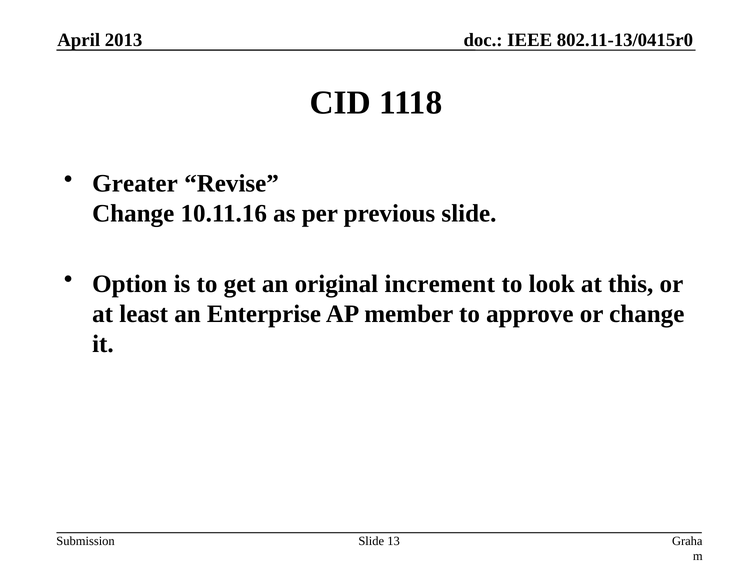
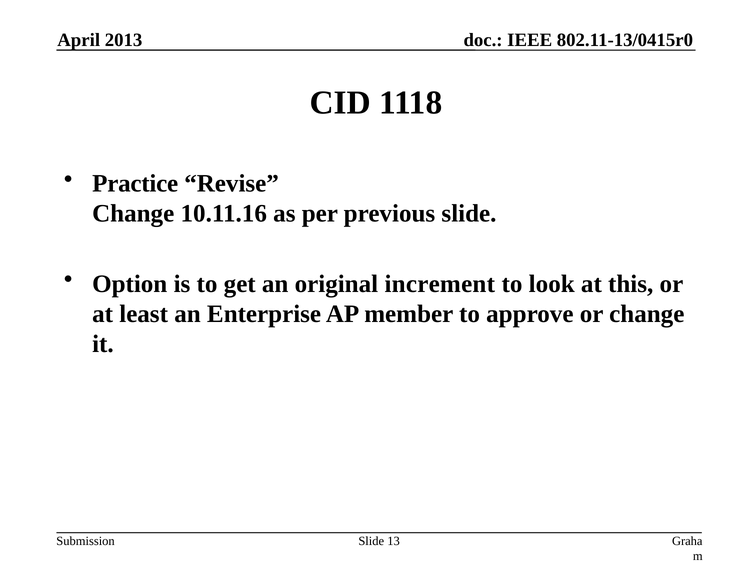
Greater: Greater -> Practice (135, 184)
